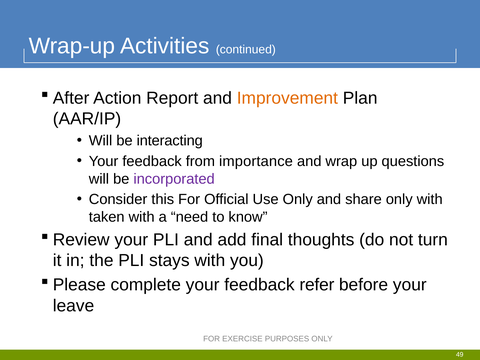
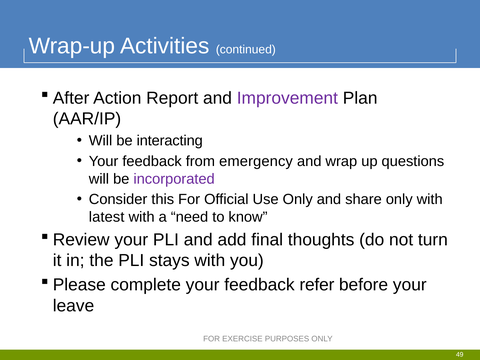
Improvement colour: orange -> purple (287, 98)
importance: importance -> emergency (256, 161)
taken: taken -> latest (107, 217)
